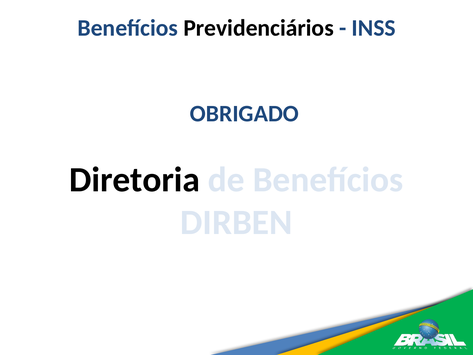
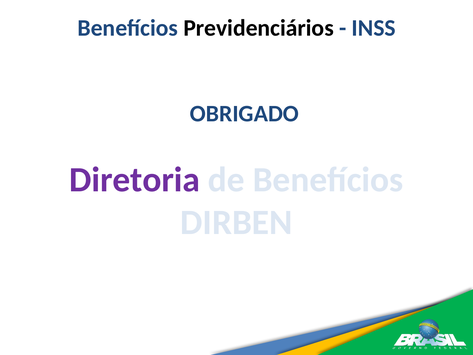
Diretoria colour: black -> purple (135, 180)
